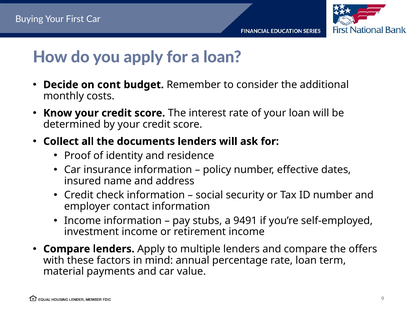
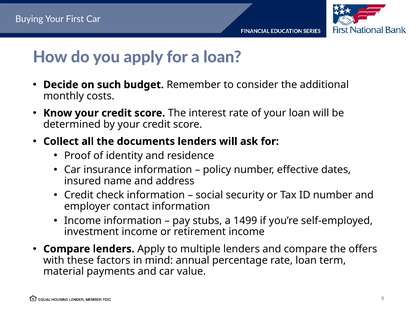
cont: cont -> such (109, 85)
9491: 9491 -> 1499 (245, 220)
